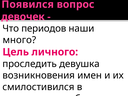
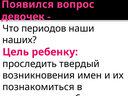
много: много -> наших (19, 40)
личного: личного -> ребенку (55, 52)
девушка: девушка -> твердый (79, 64)
смилостивился: смилостивился -> познакомиться (38, 87)
